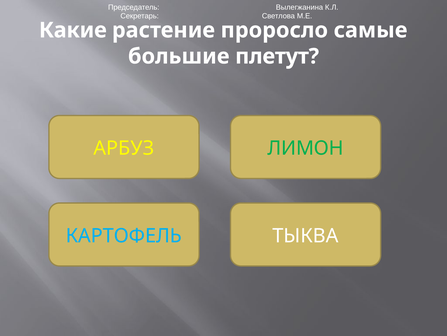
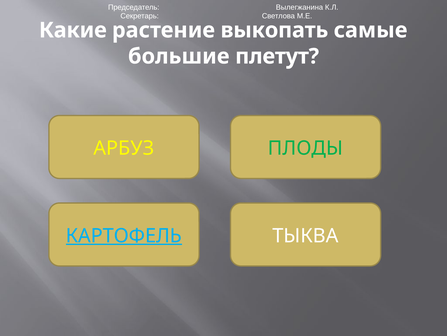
проросло: проросло -> выкопать (274, 30)
ЛИМОН: ЛИМОН -> ПЛОДЫ (305, 148)
КАРТОФЕЛЬ underline: none -> present (124, 235)
